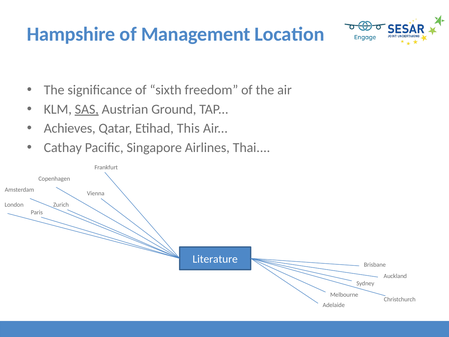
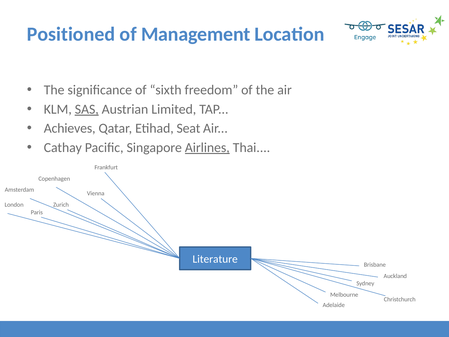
Hampshire: Hampshire -> Positioned (71, 34)
Ground: Ground -> Limited (174, 109)
This: This -> Seat (188, 128)
Airlines underline: none -> present (207, 148)
